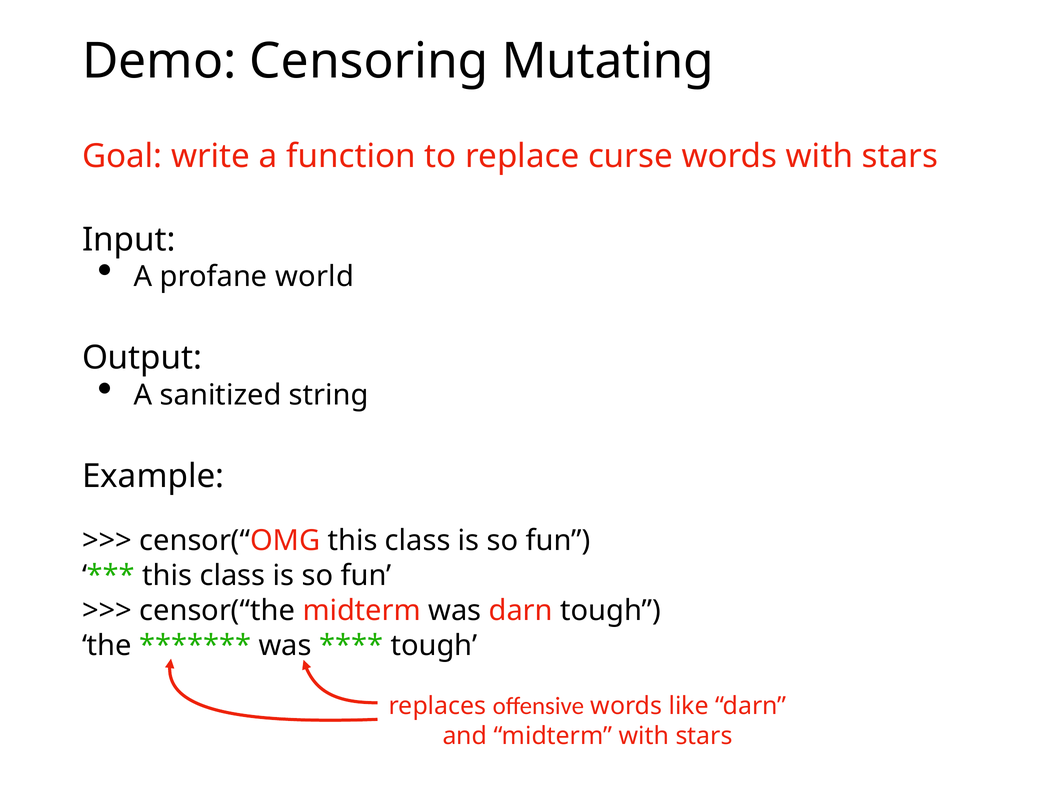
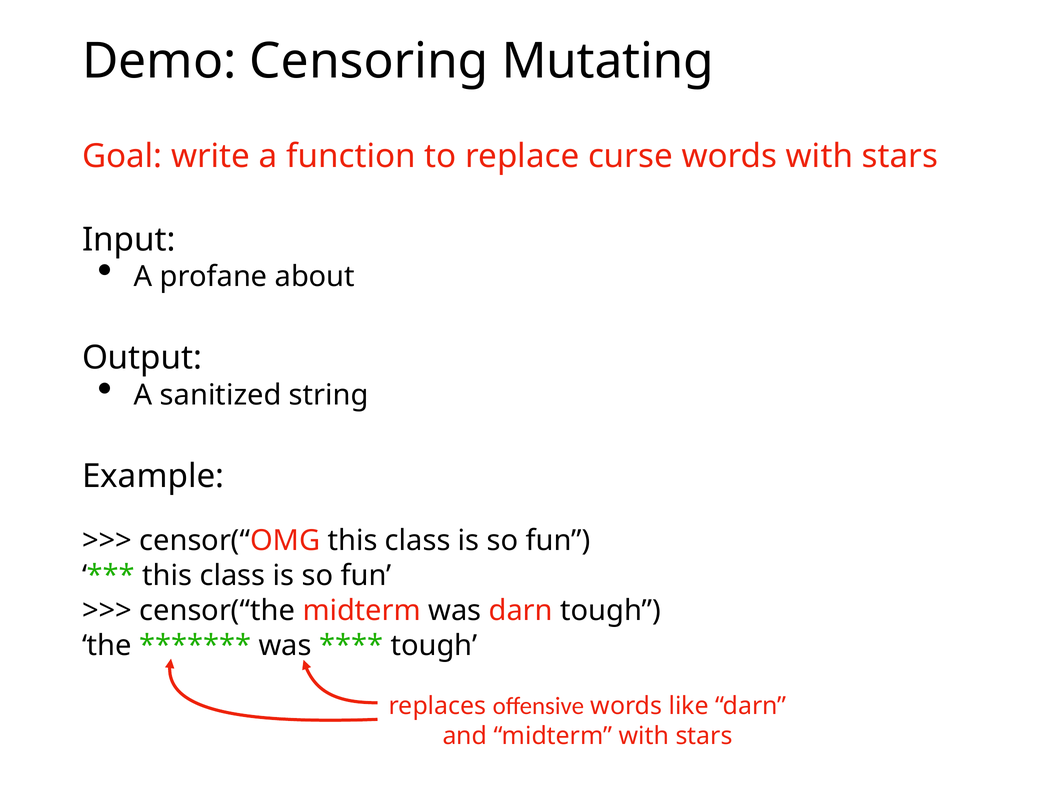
world: world -> about (315, 277)
